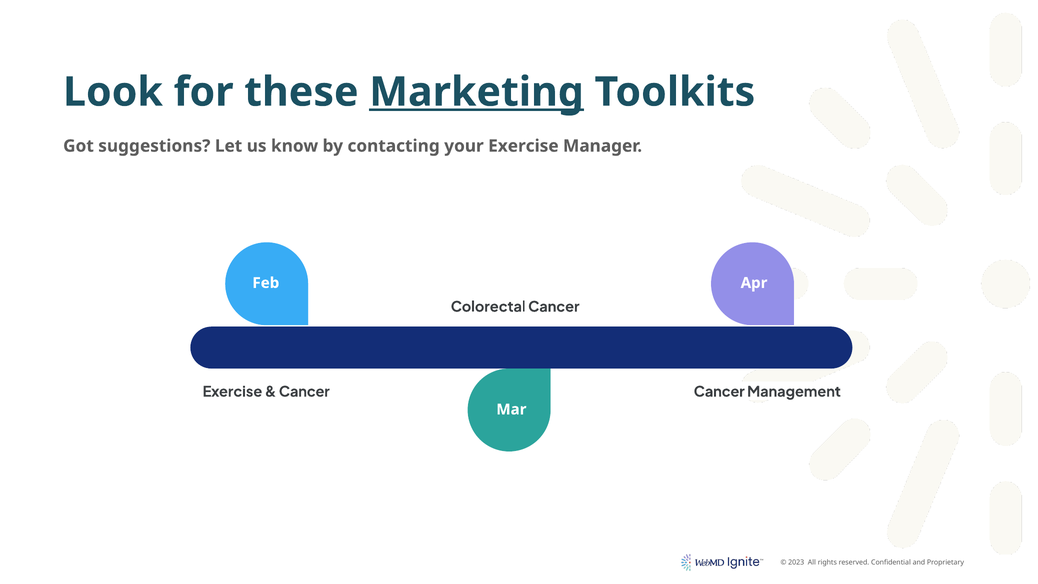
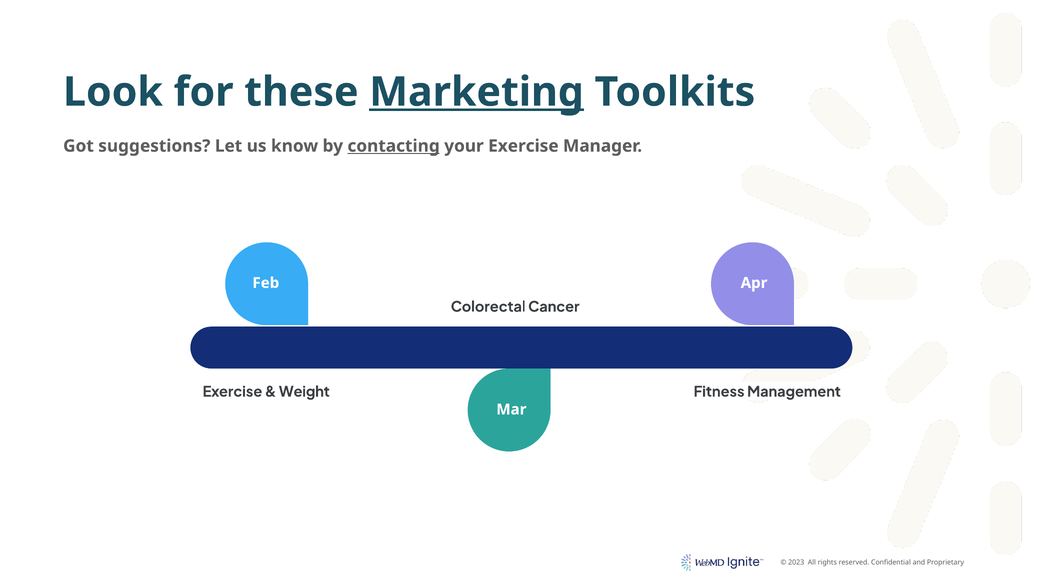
contacting underline: none -> present (394, 146)
Cancer: Cancer -> Weight (304, 392)
Cancer: Cancer -> Fitness (719, 392)
